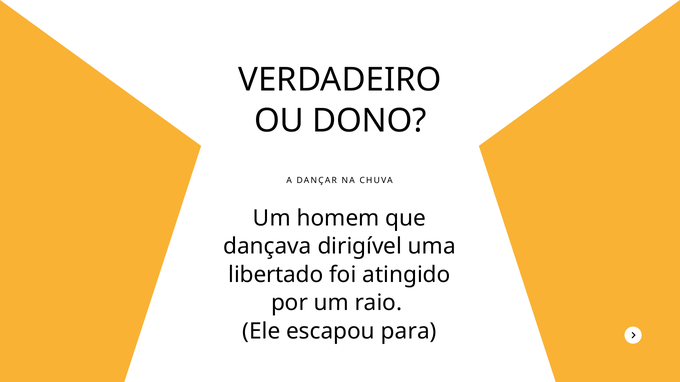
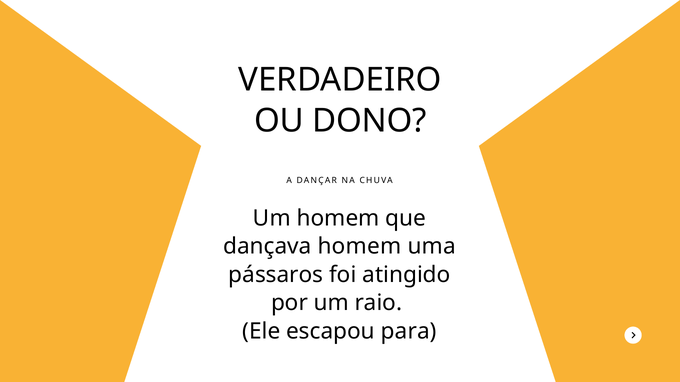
dançava dirigível: dirigível -> homem (360, 247)
libertado: libertado -> pássaros (276, 275)
